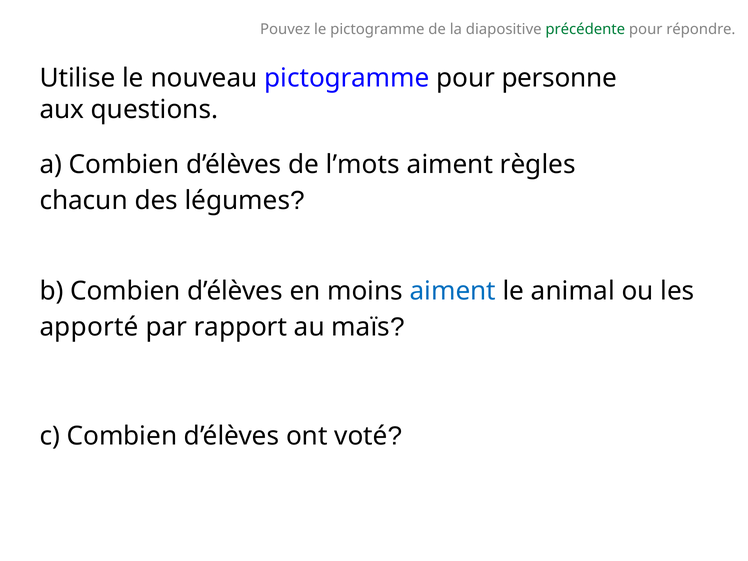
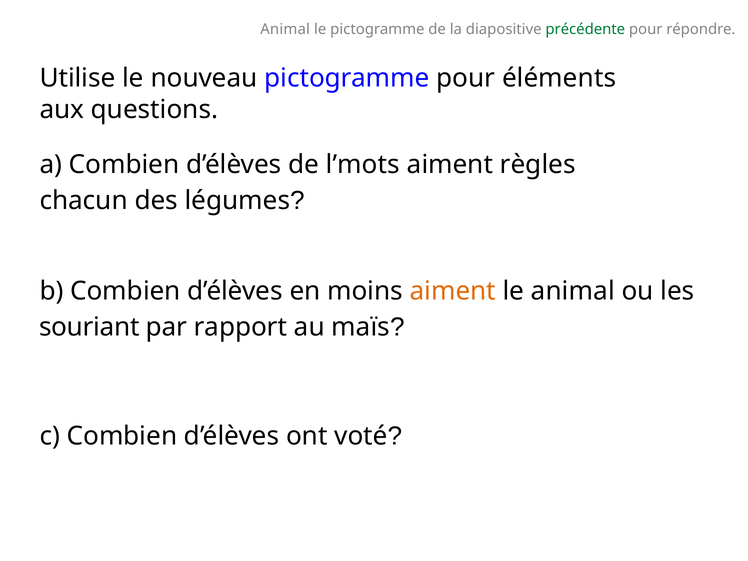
Pouvez: Pouvez -> Animal (285, 29)
personne: personne -> éléments (559, 78)
aiment colour: blue -> orange (453, 291)
apporté: apporté -> souriant (89, 327)
